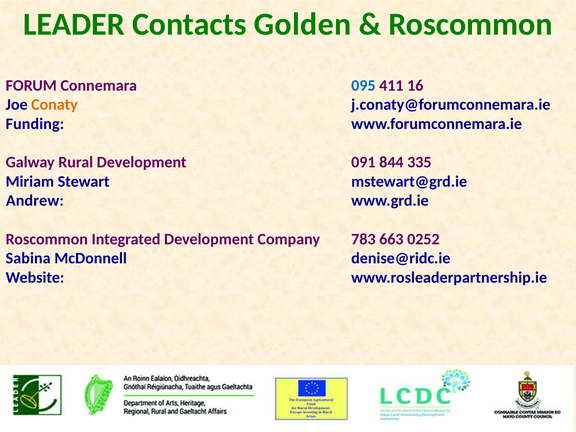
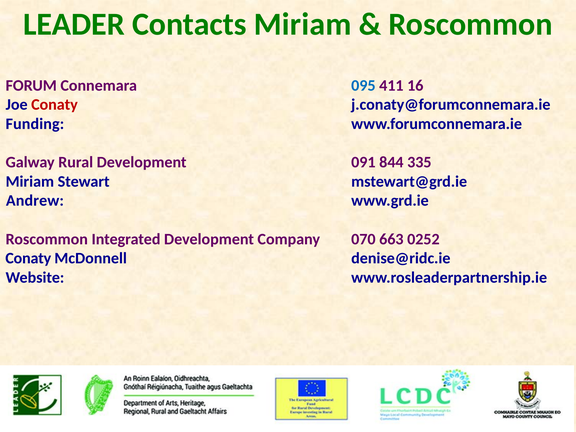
Contacts Golden: Golden -> Miriam (303, 24)
Conaty colour: orange -> red (54, 105)
783: 783 -> 070 (363, 239)
Sabina: Sabina -> Conaty (28, 258)
